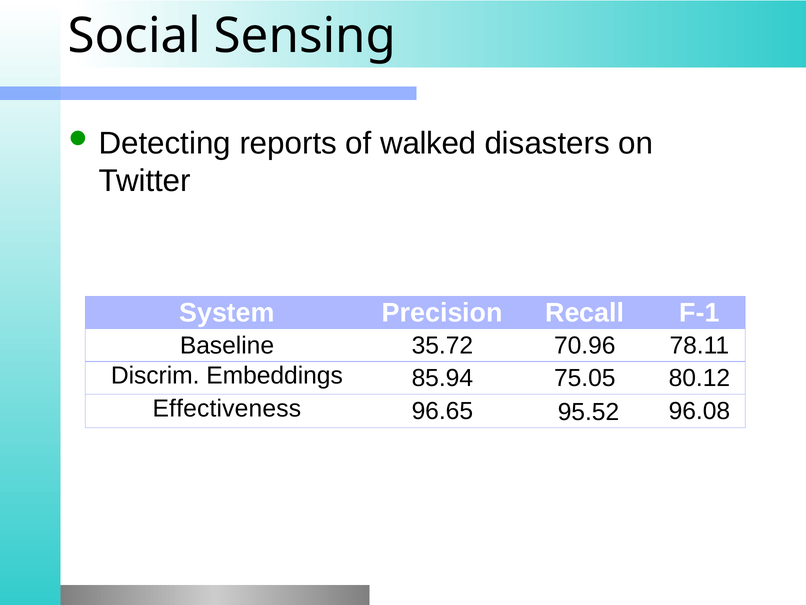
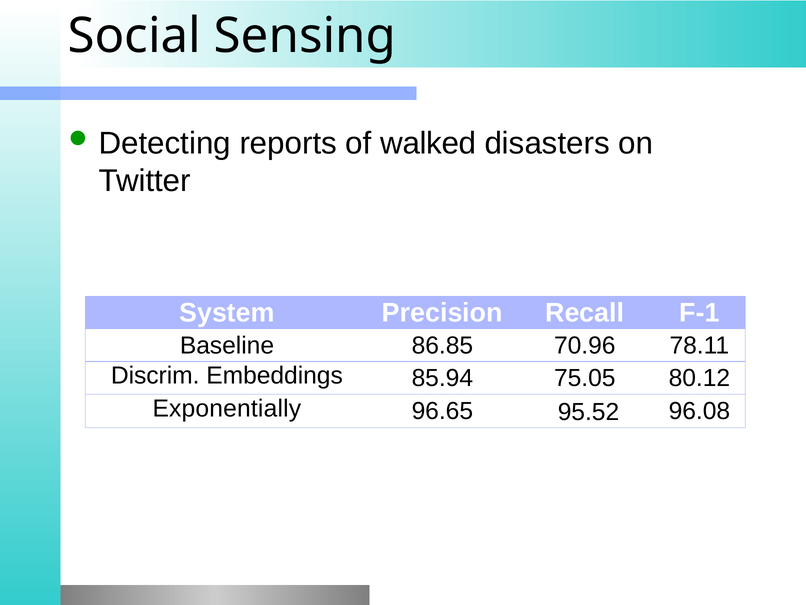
35.72: 35.72 -> 86.85 (442, 345)
Effectiveness: Effectiveness -> Exponentially (227, 408)
